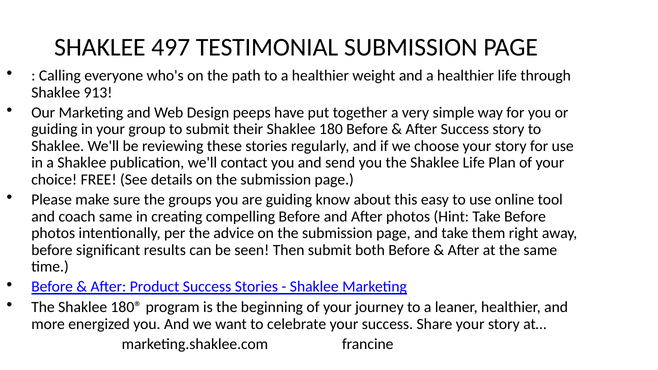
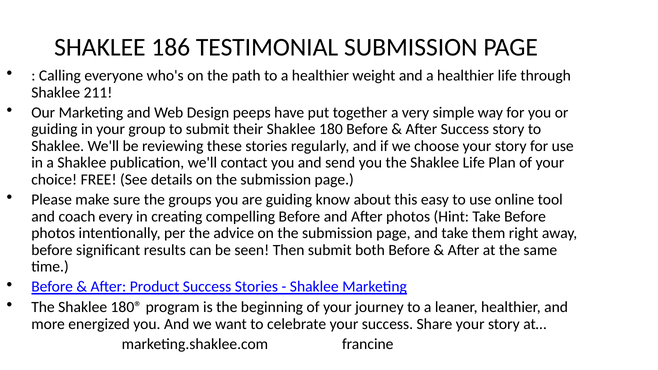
497: 497 -> 186 (171, 47)
913: 913 -> 211 (98, 93)
coach same: same -> every (116, 217)
